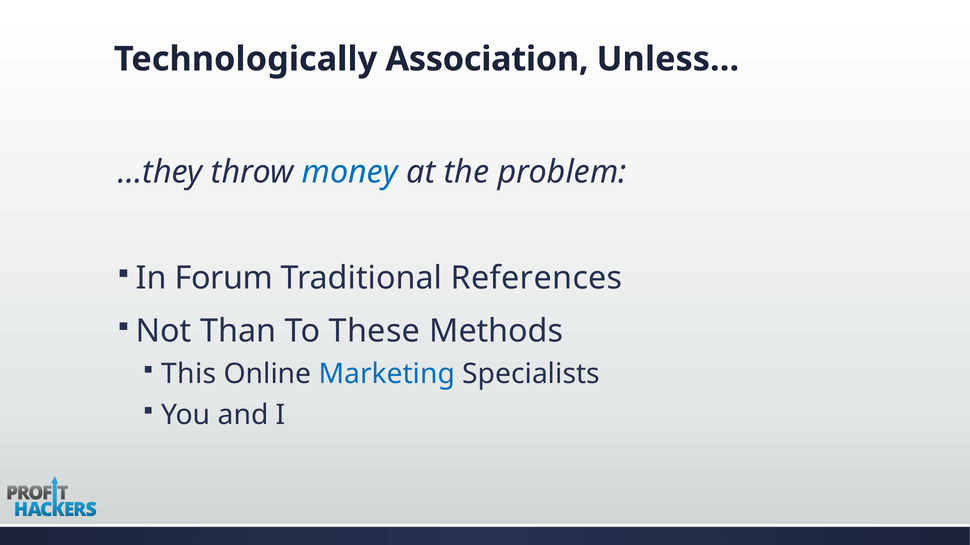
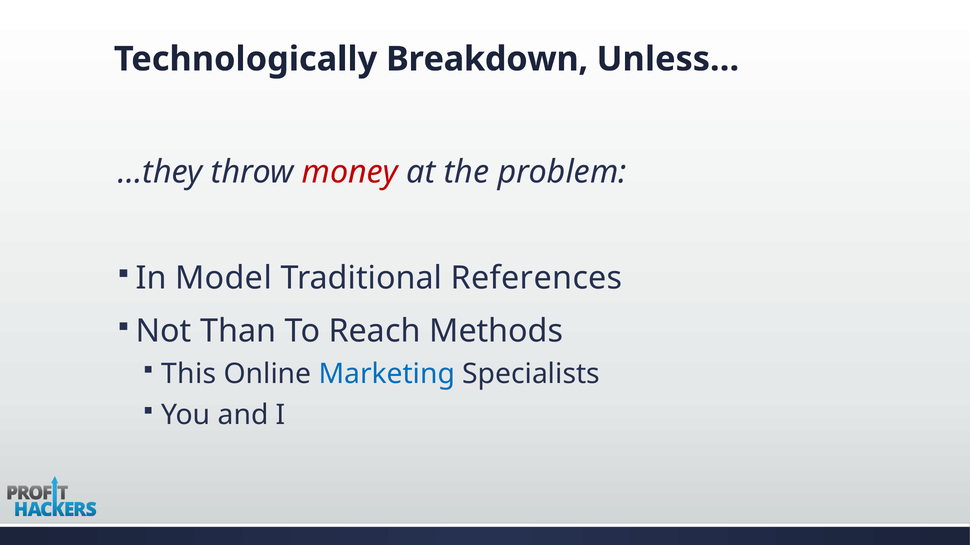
Association: Association -> Breakdown (487, 59)
money colour: blue -> red (350, 172)
Forum: Forum -> Model (224, 278)
These: These -> Reach (375, 332)
